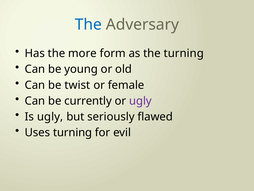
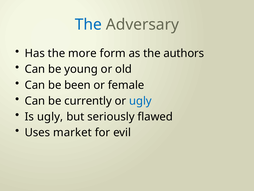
the turning: turning -> authors (184, 53)
twist: twist -> been (77, 85)
ugly colour: purple -> blue (140, 101)
Uses turning: turning -> market (72, 132)
